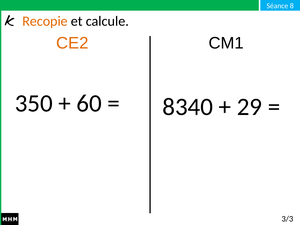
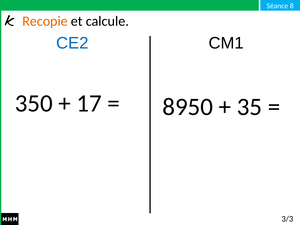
CE2 colour: orange -> blue (72, 43)
60: 60 -> 17 (89, 103)
8340: 8340 -> 8950 (188, 107)
29: 29 -> 35 (249, 107)
